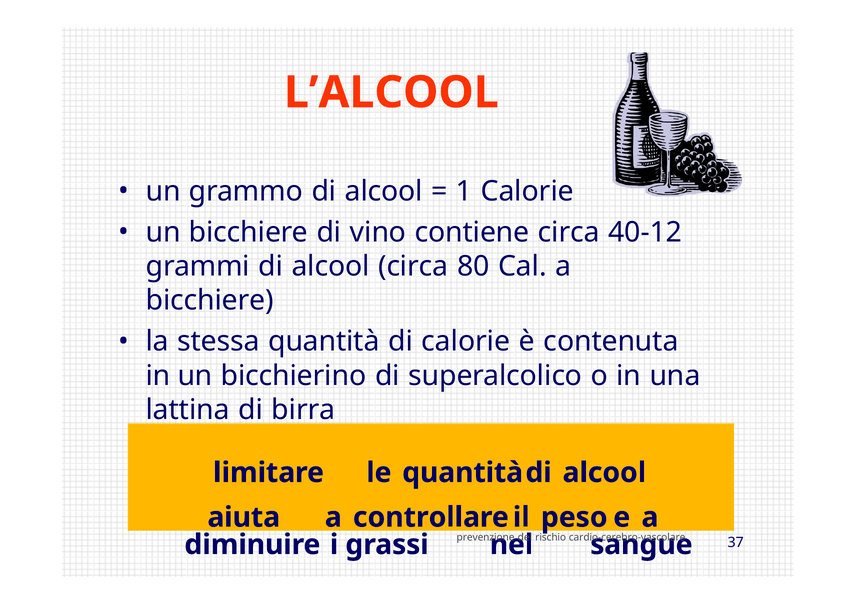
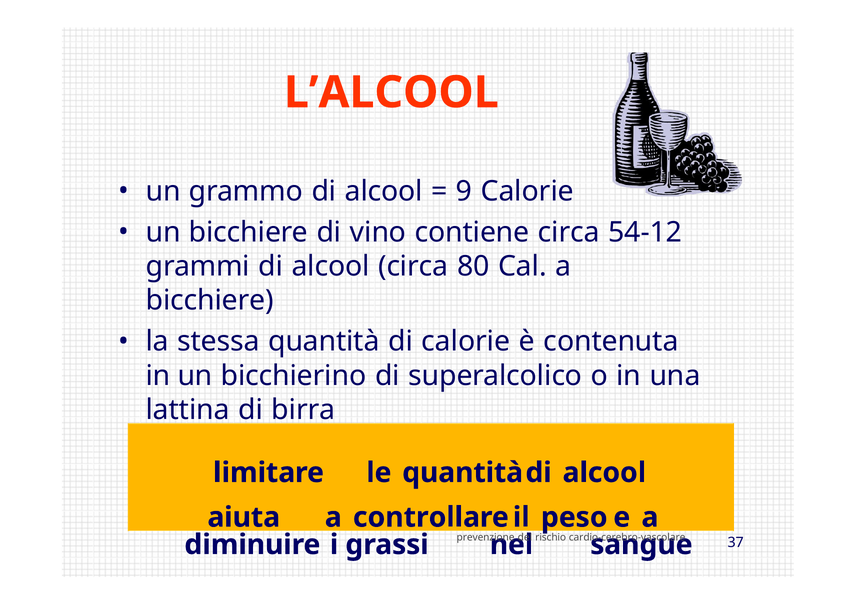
1: 1 -> 9 (464, 191)
40-12: 40-12 -> 54-12 (645, 232)
